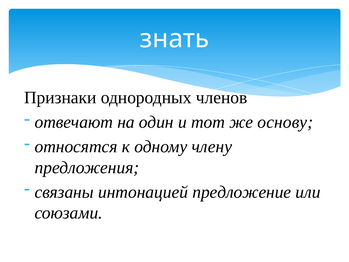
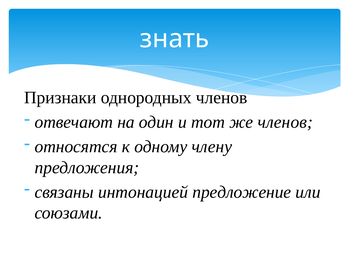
же основу: основу -> членов (285, 122)
